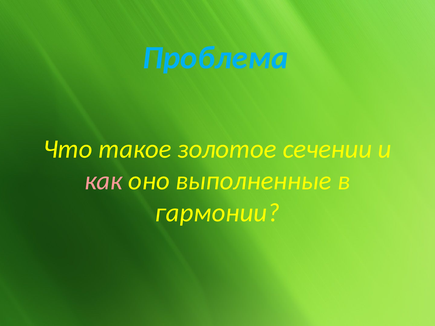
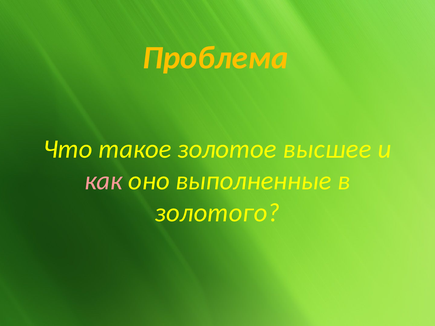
Проблема colour: light blue -> yellow (215, 58)
сечении: сечении -> высшее (327, 149)
гармонии: гармонии -> золотого (217, 213)
